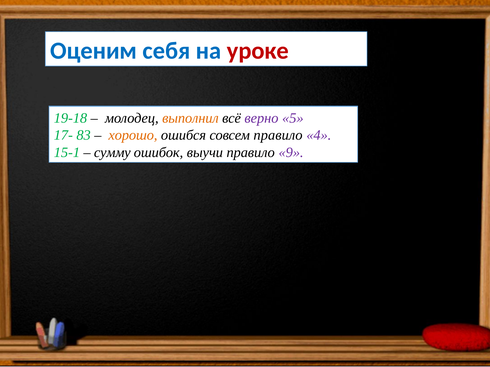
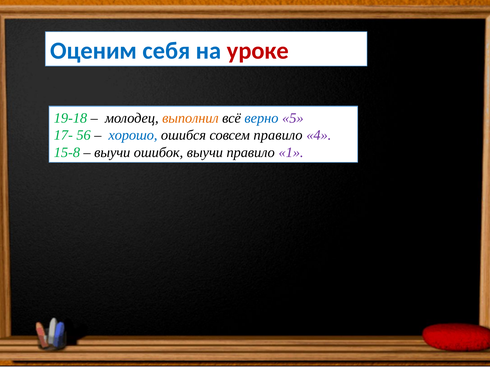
верно colour: purple -> blue (261, 118)
83: 83 -> 56 (84, 135)
хорошо colour: orange -> blue (133, 135)
15-1: 15-1 -> 15-8 (67, 153)
сумму: сумму -> выучи (112, 153)
9: 9 -> 1 (291, 153)
